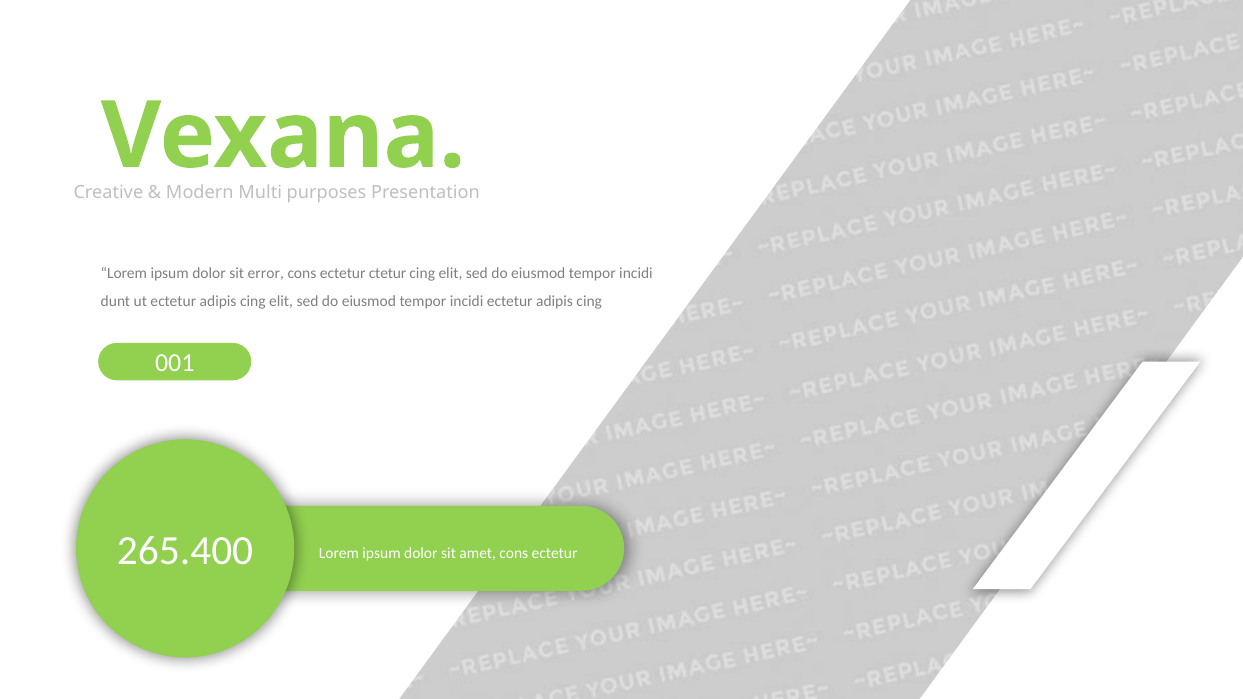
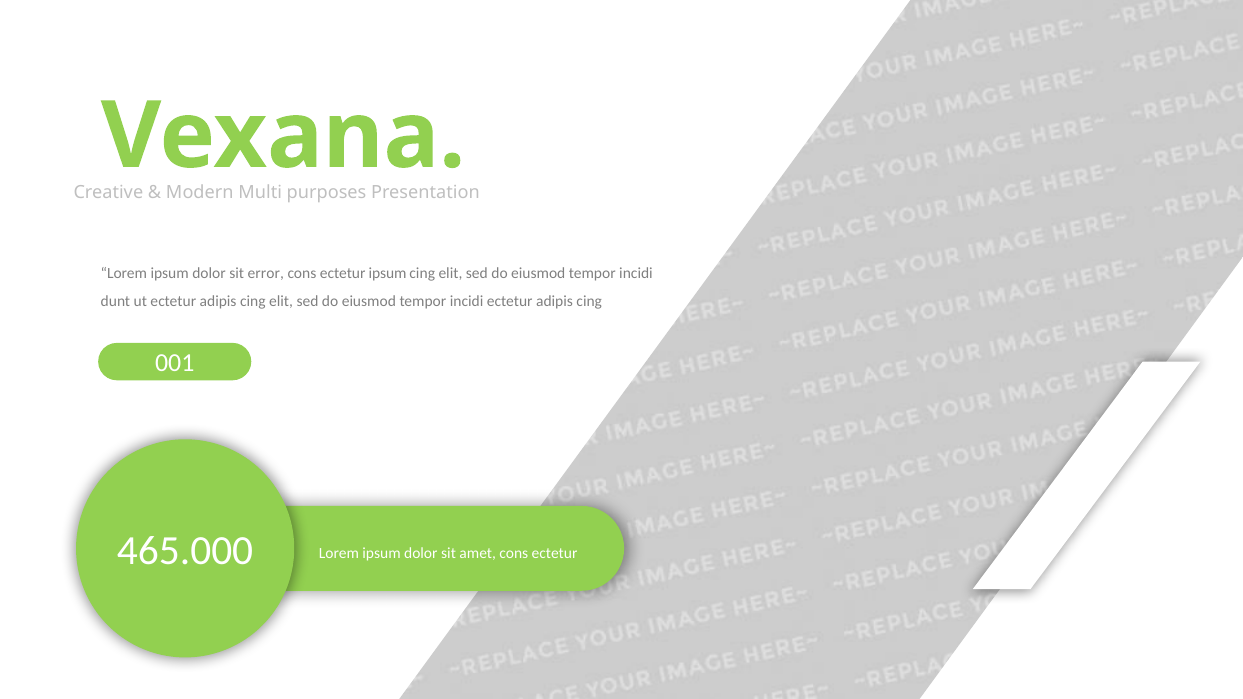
ectetur ctetur: ctetur -> ipsum (388, 273)
265.400: 265.400 -> 465.000 (185, 551)
